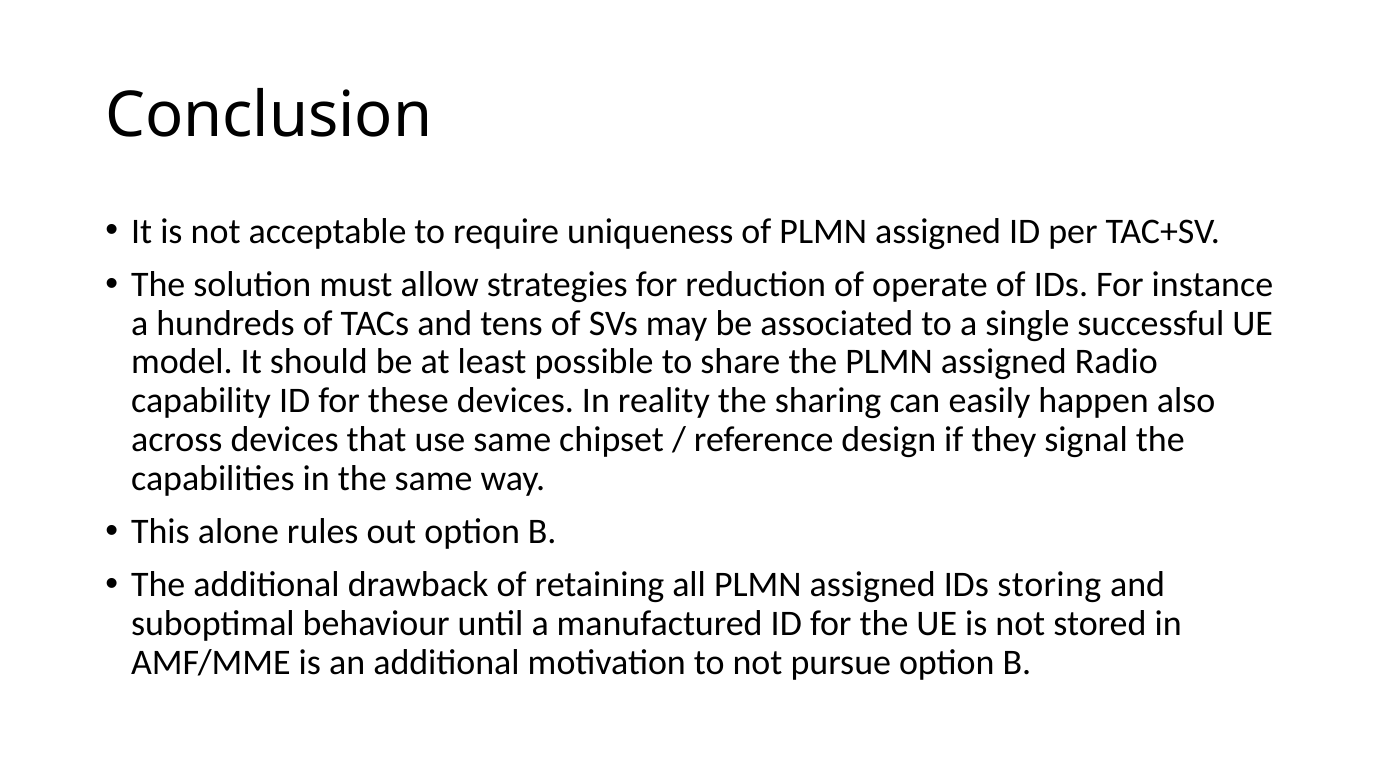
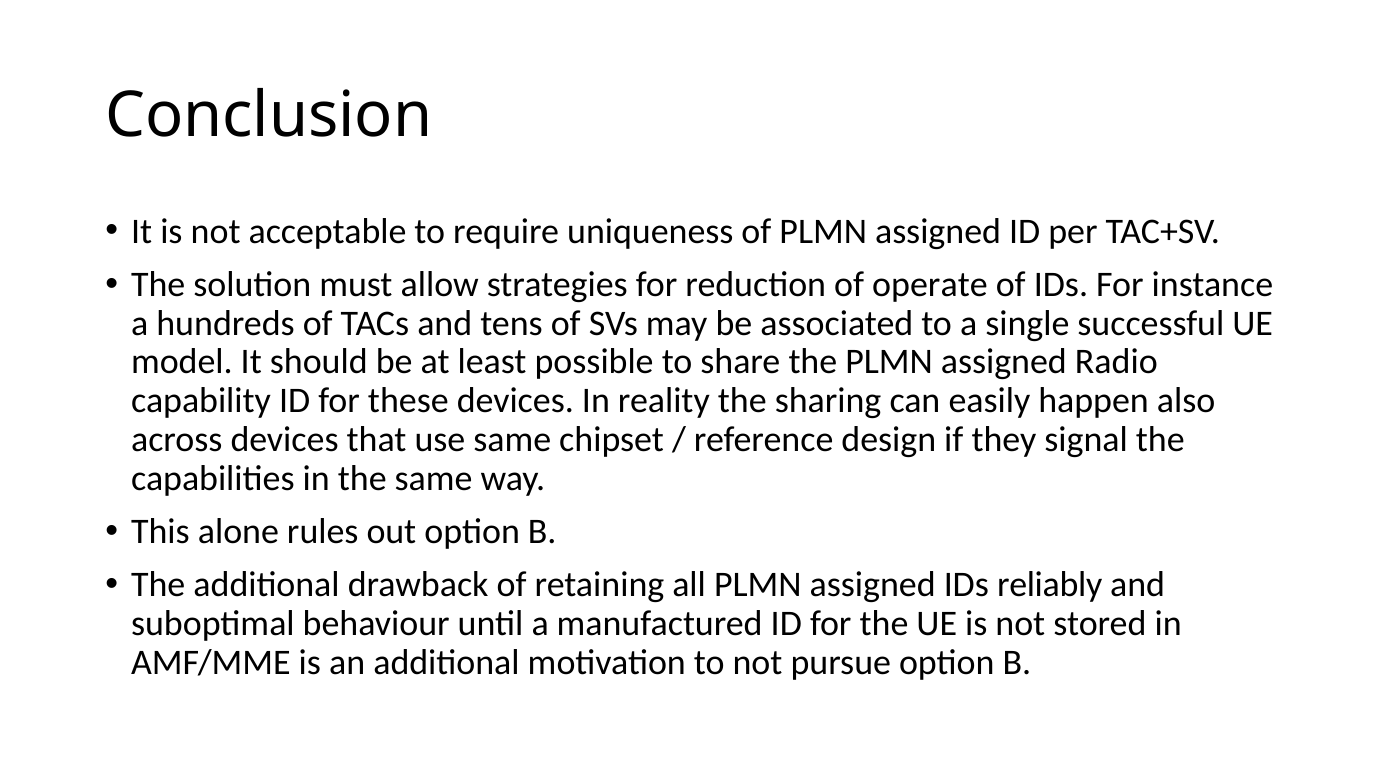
storing: storing -> reliably (1050, 585)
